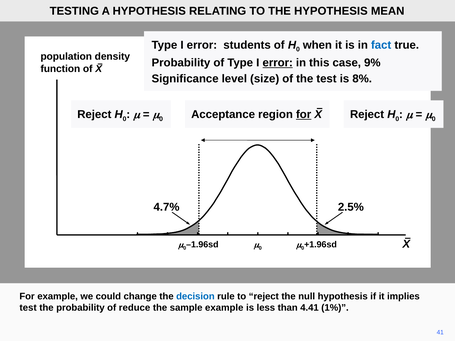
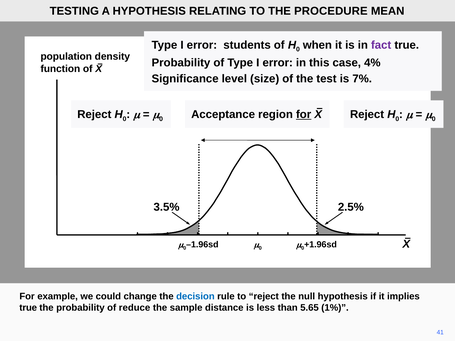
THE HYPOTHESIS: HYPOTHESIS -> PROCEDURE (331, 11)
fact colour: blue -> purple (381, 45)
error underline: present -> none (278, 63)
9%: 9% -> 4% (372, 63)
8%: 8% -> 7% (362, 79)
4.7%: 4.7% -> 3.5% (167, 207)
test: test -> true (28, 308)
sample example: example -> distance (224, 308)
4.41: 4.41 -> 5.65 (309, 308)
